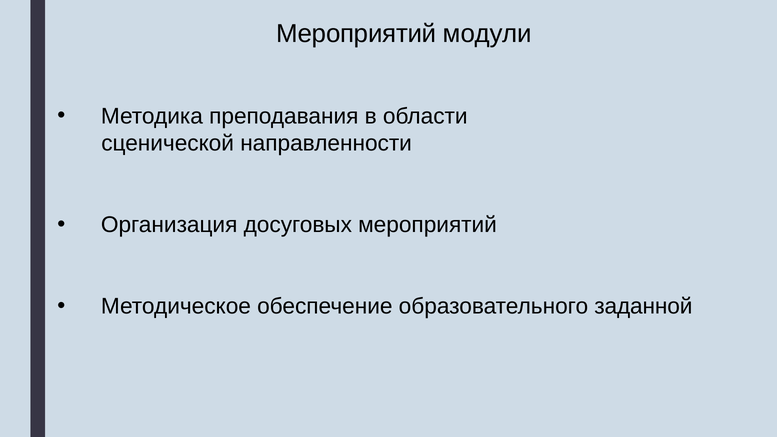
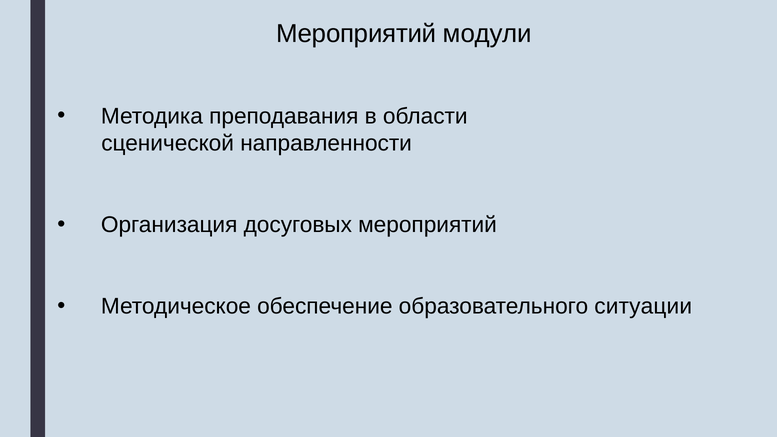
заданной: заданной -> ситуации (643, 307)
